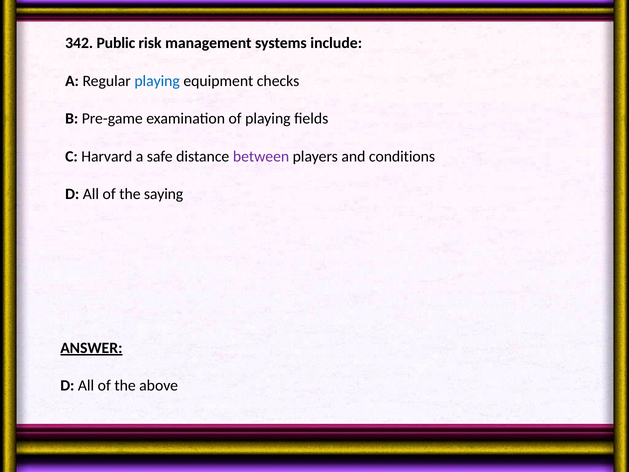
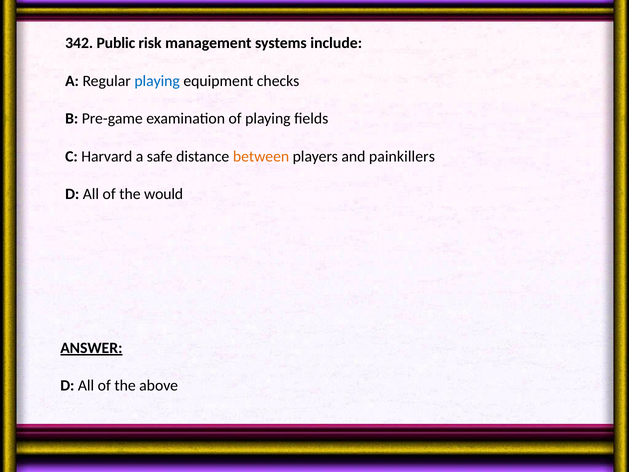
between colour: purple -> orange (261, 156)
conditions: conditions -> painkillers (402, 156)
saying: saying -> would (164, 194)
